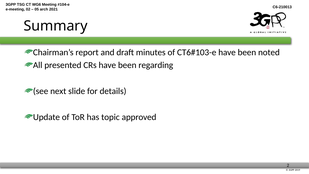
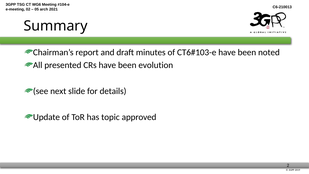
regarding: regarding -> evolution (156, 65)
